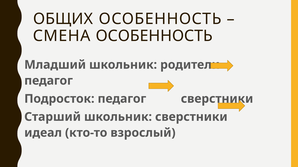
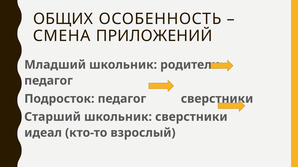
СМЕНА ОСОБЕННОСТЬ: ОСОБЕННОСТЬ -> ПРИЛОЖЕНИЙ (154, 36)
